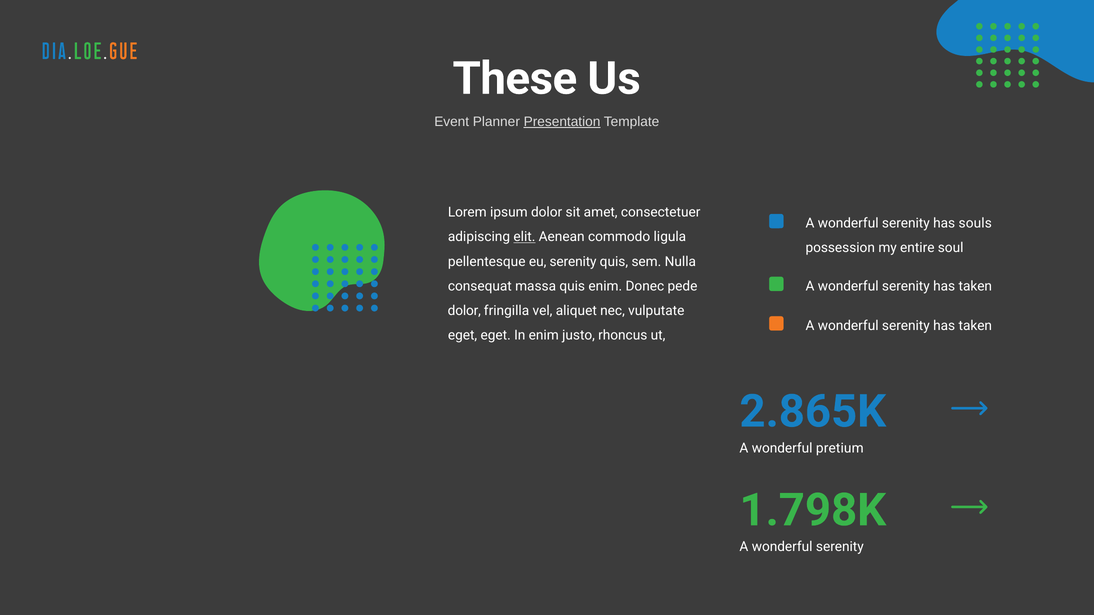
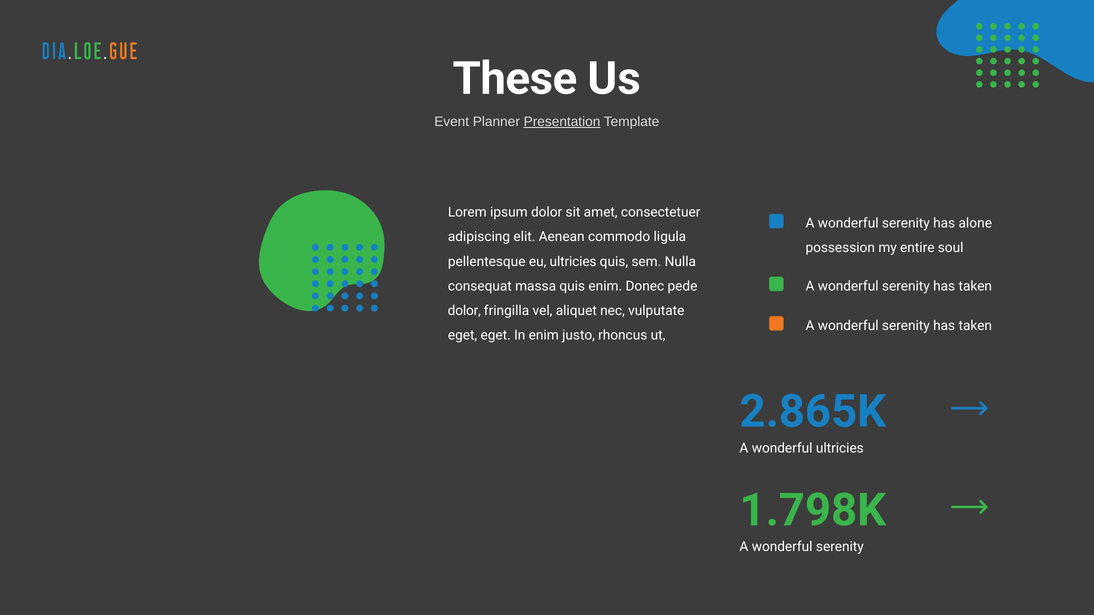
souls: souls -> alone (975, 223)
elit underline: present -> none (524, 237)
eu serenity: serenity -> ultricies (573, 262)
wonderful pretium: pretium -> ultricies (840, 448)
